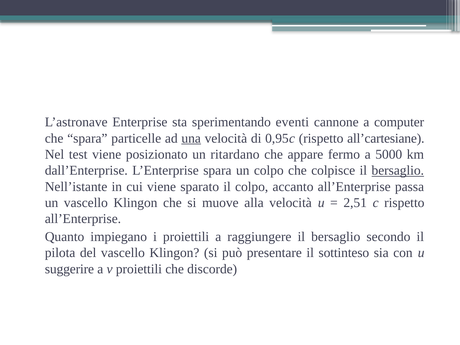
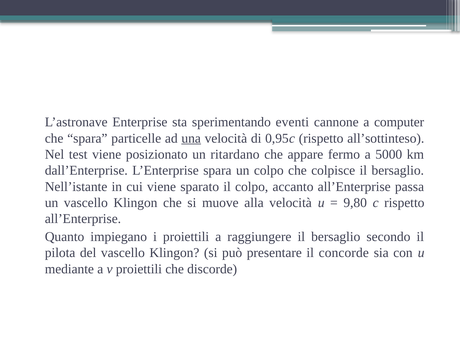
all’cartesiane: all’cartesiane -> all’sottinteso (386, 138)
bersaglio underline: present -> none (398, 170)
2,51: 2,51 -> 9,80 (355, 203)
sottinteso: sottinteso -> concorde (344, 253)
suggerire: suggerire -> mediante (69, 269)
